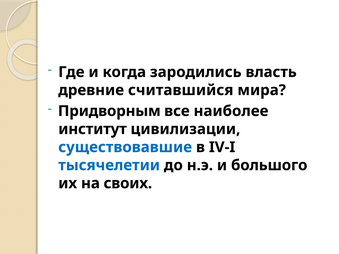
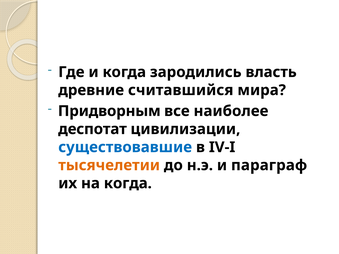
институт: институт -> деспотат (93, 129)
тысячелетии colour: blue -> orange (109, 165)
большого: большого -> параграф (269, 165)
на своих: своих -> когда (128, 183)
